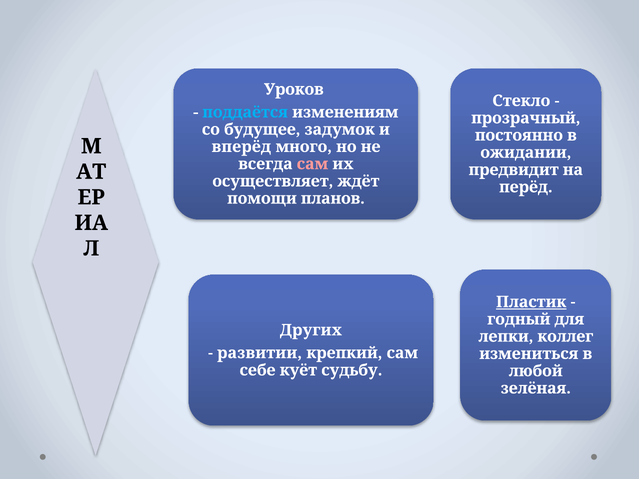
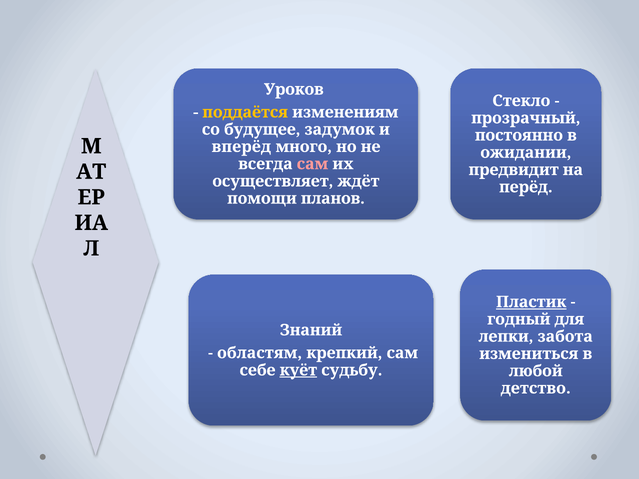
поддаётся colour: light blue -> yellow (245, 112)
Других: Других -> Знаний (311, 330)
коллег: коллег -> забота (565, 337)
развитии: развитии -> областям (260, 353)
куёт underline: none -> present (298, 370)
зелёная: зелёная -> детство (536, 388)
